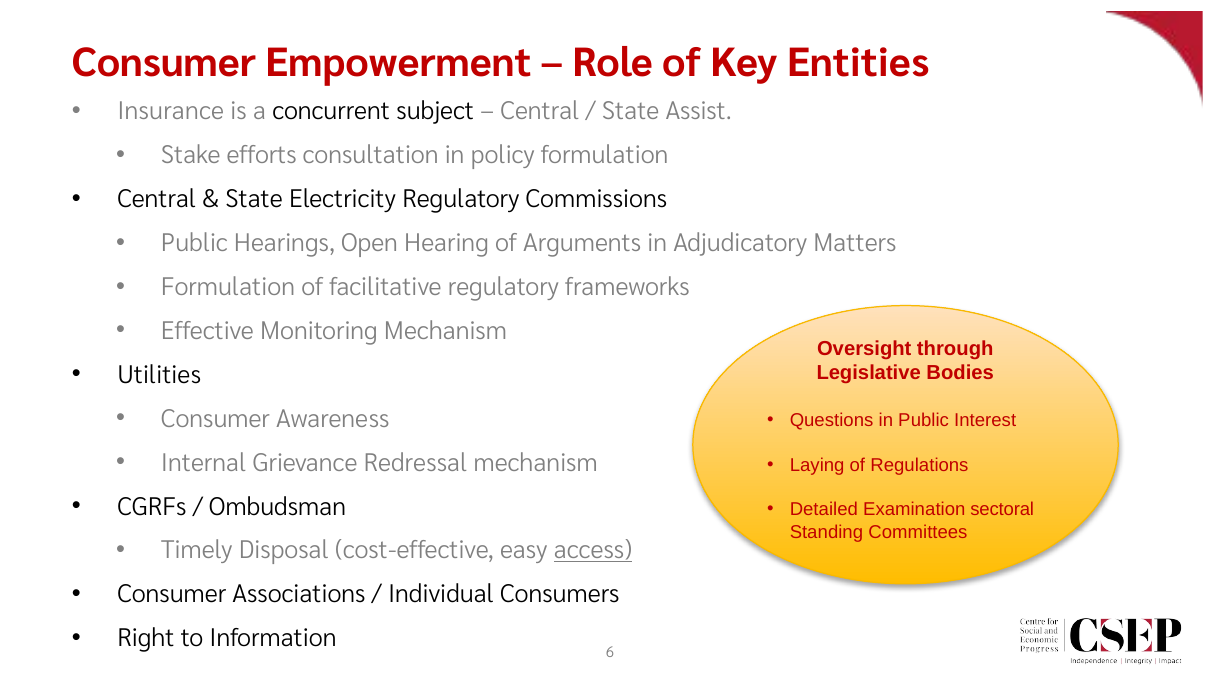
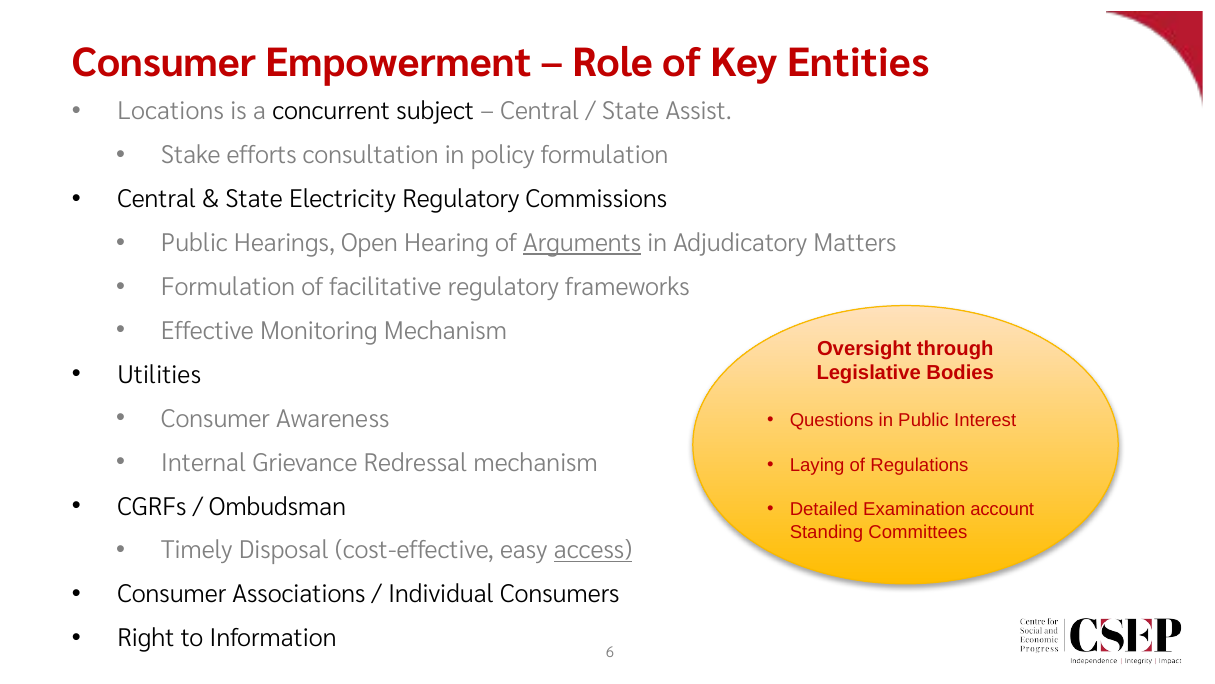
Insurance: Insurance -> Locations (171, 111)
Arguments underline: none -> present (582, 243)
sectoral: sectoral -> account (1002, 509)
